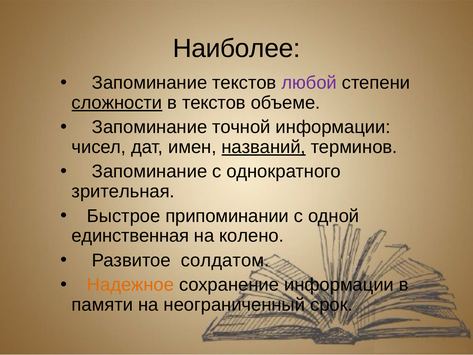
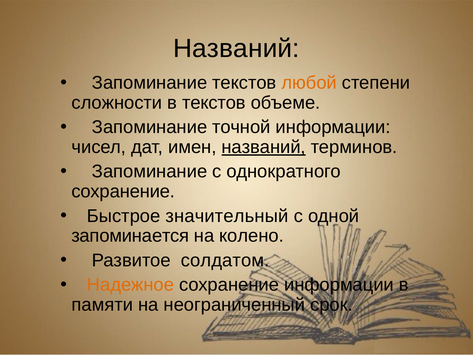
Наиболее: Наиболее -> Названий (236, 48)
любой colour: purple -> orange (309, 83)
сложности underline: present -> none (117, 103)
зрительная: зрительная -> сохранение (123, 191)
припоминании: припоминании -> значительный (227, 216)
единственная: единственная -> запоминается (130, 236)
